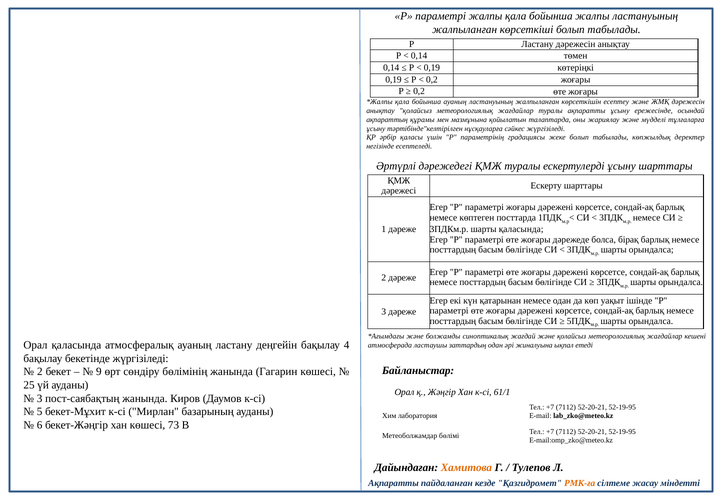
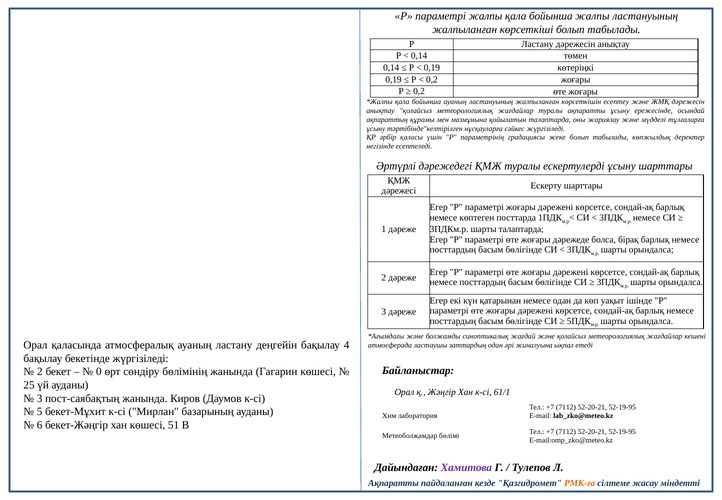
шарты қаласында: қаласында -> талаптарда (521, 229)
9: 9 -> 0 (99, 372)
73: 73 -> 51 (174, 425)
Хамитова colour: orange -> purple (466, 467)
